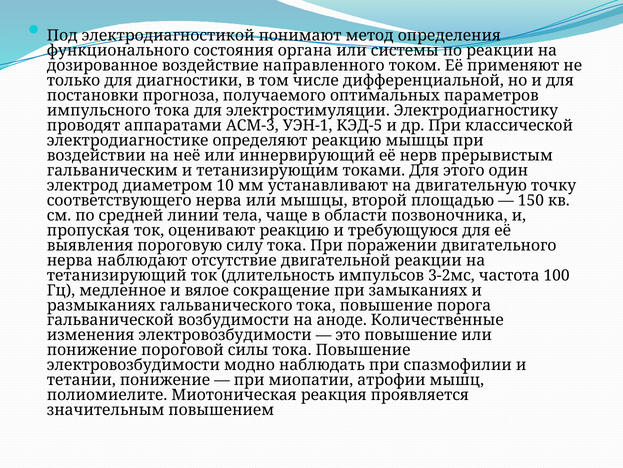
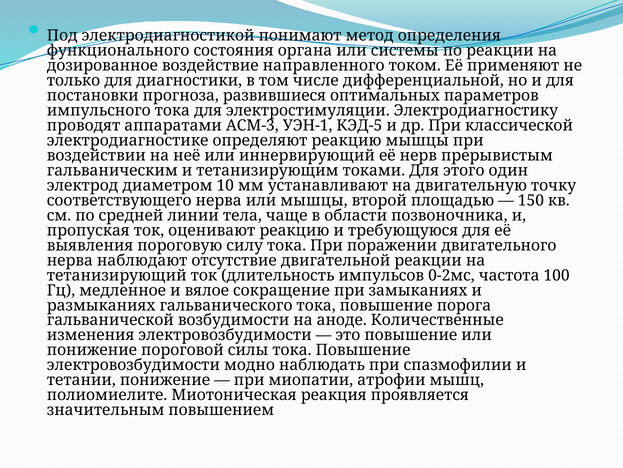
получаемого: получаемого -> развившиеся (274, 95)
3-2мс: 3-2мс -> 0-2мс (451, 275)
